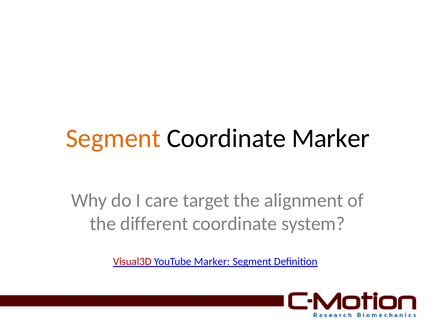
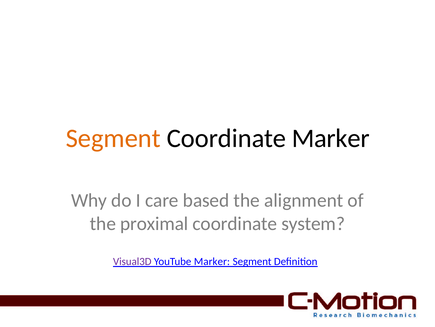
target: target -> based (206, 200)
different: different -> proximal (154, 223)
Visual3D colour: red -> purple (132, 261)
